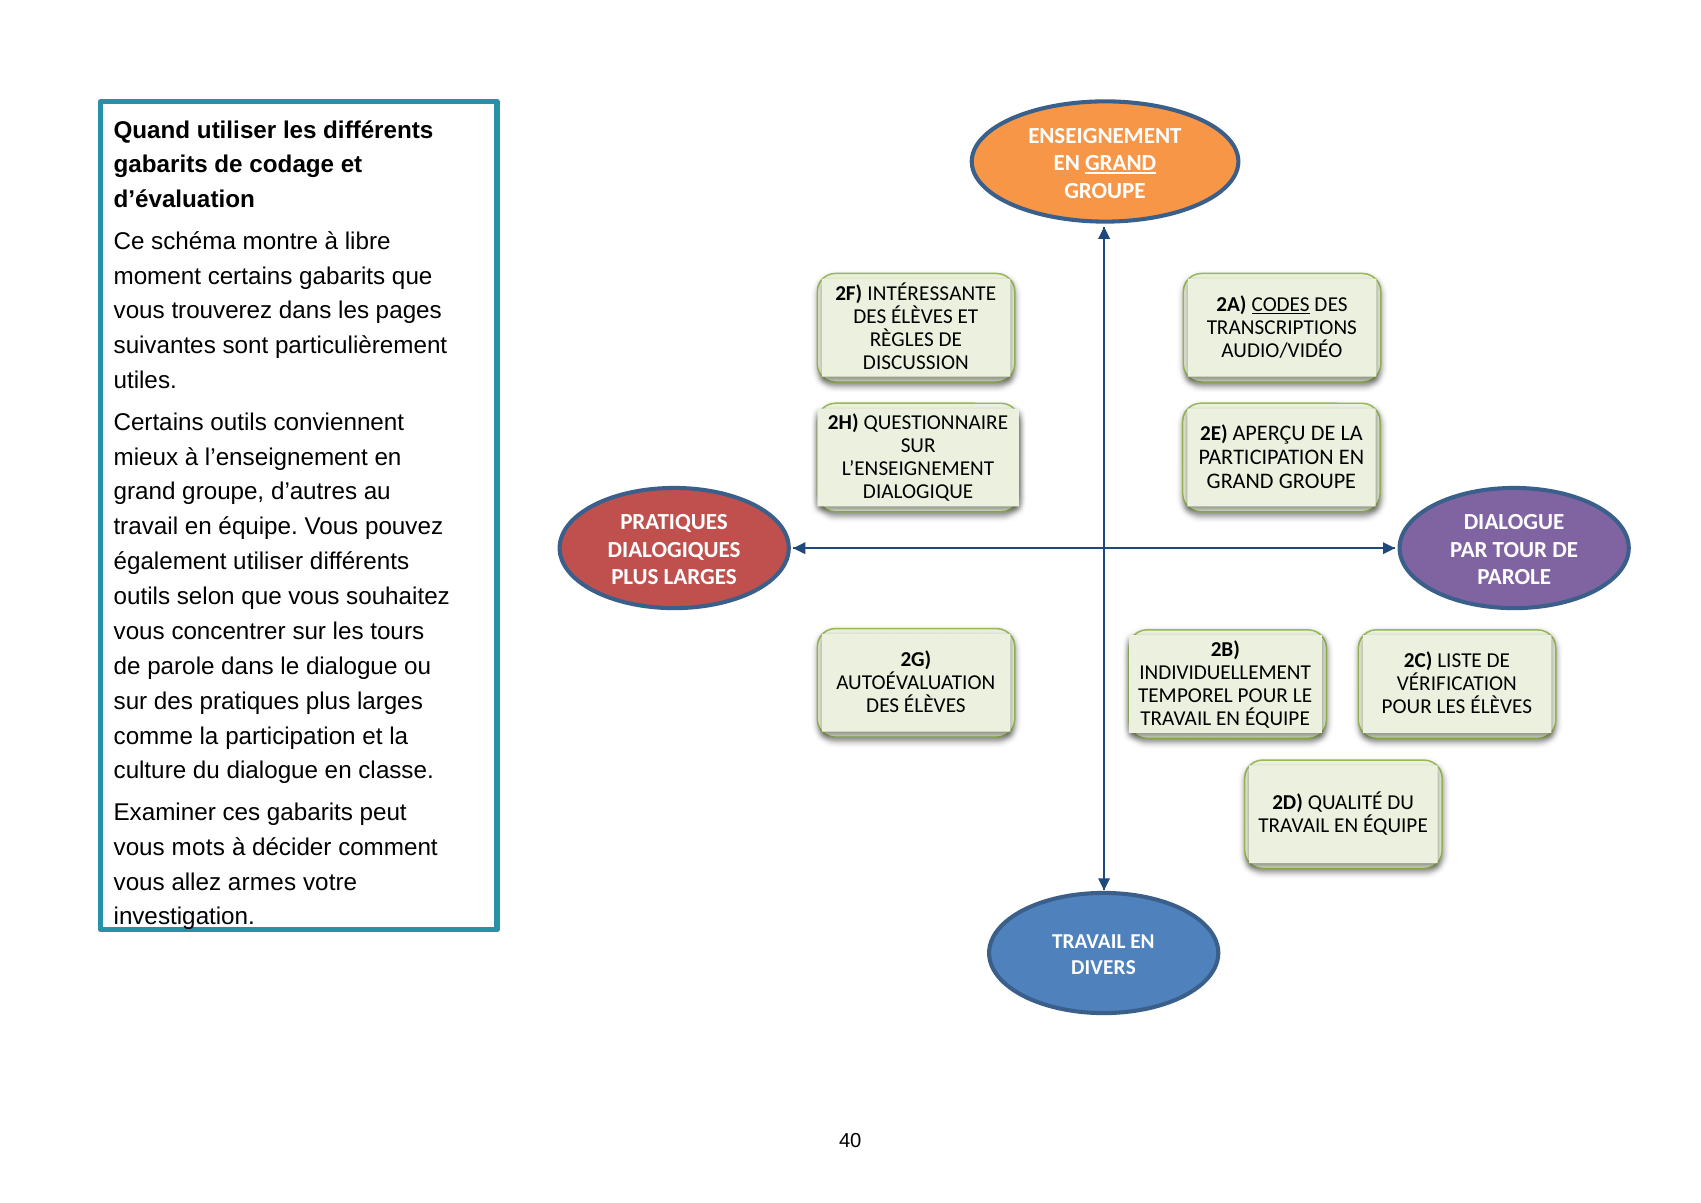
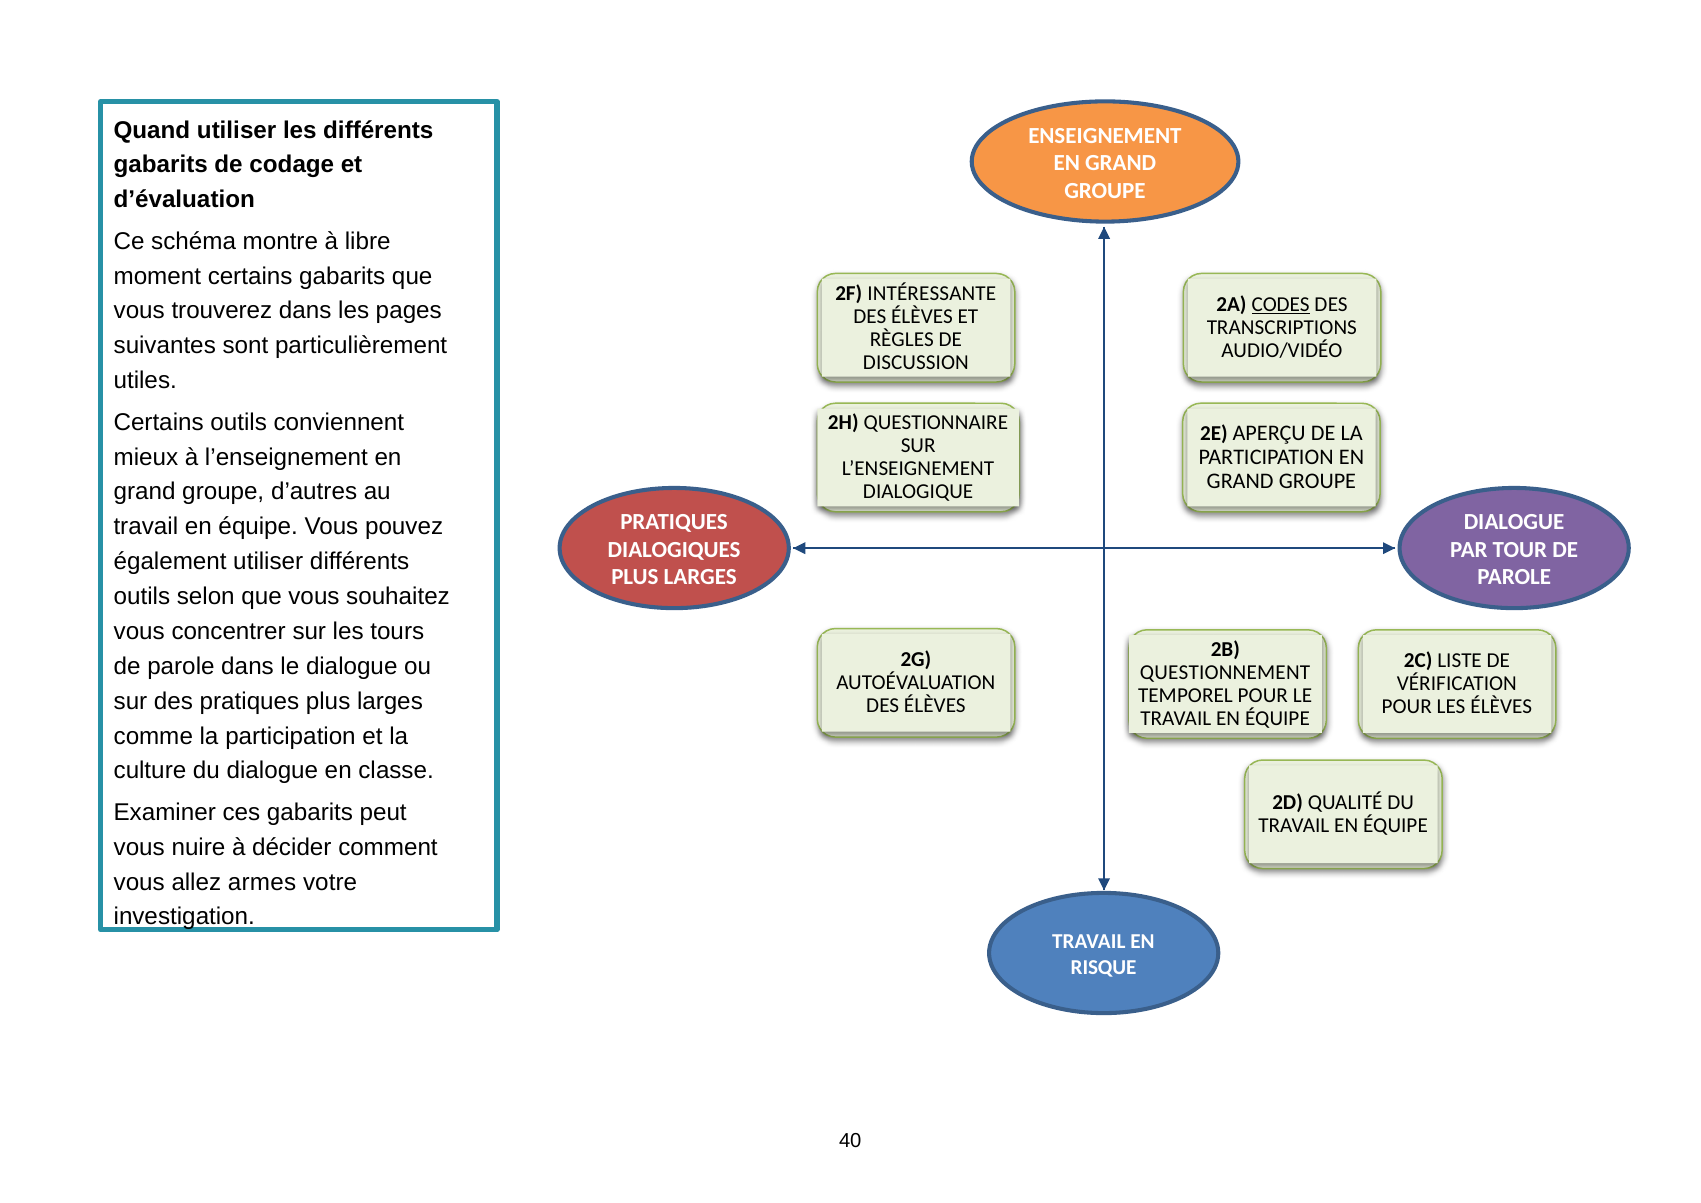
GRAND underline: present -> none (1121, 163)
INDIVIDUELLEMENT: INDIVIDUELLEMENT -> QUESTIONNEMENT (1225, 673)
mots: mots -> nuire (198, 847)
DIVERS: DIVERS -> RISQUE (1104, 967)
